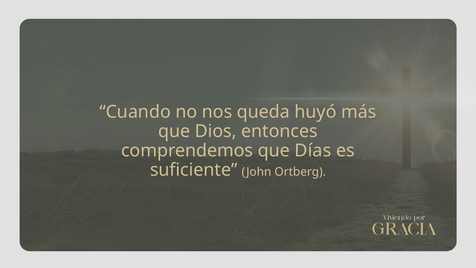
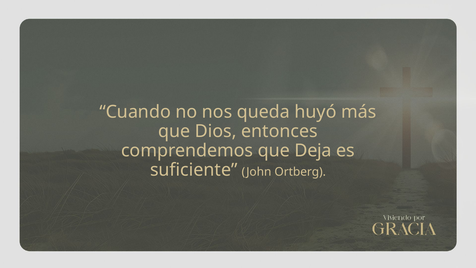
Días: Días -> Deja (313, 151)
